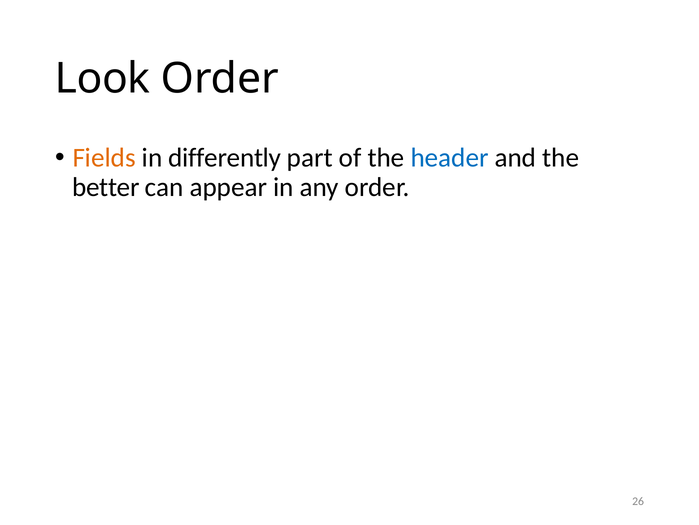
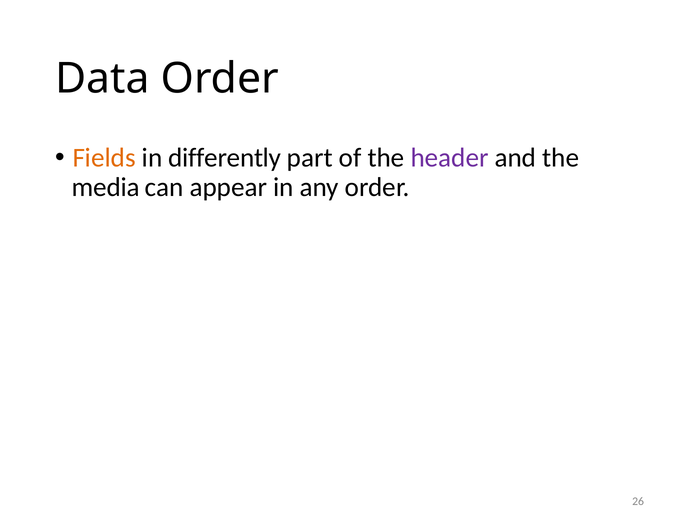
Look: Look -> Data (102, 78)
header colour: blue -> purple (450, 158)
better: better -> media (106, 187)
